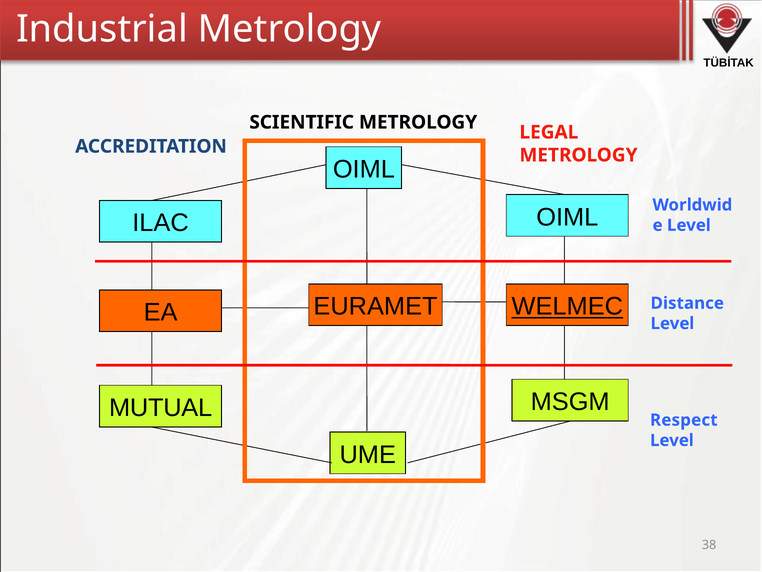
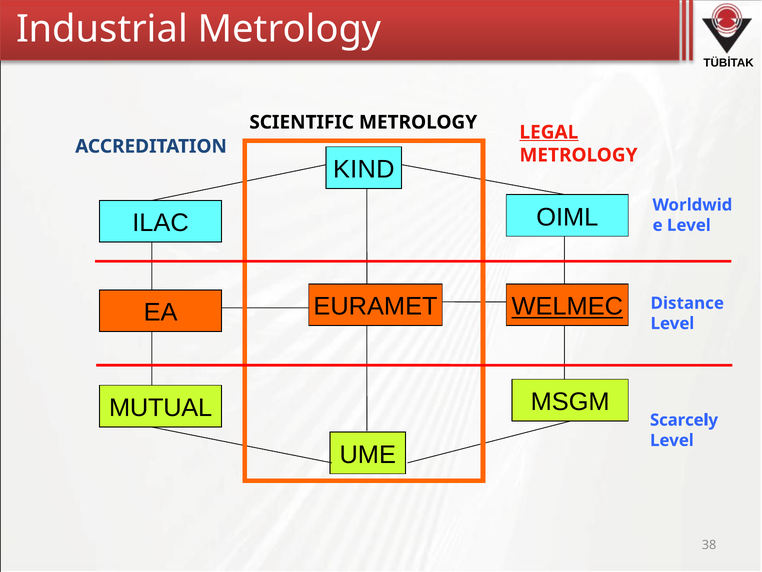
LEGAL underline: none -> present (549, 132)
OIML: OIML -> KIND (364, 169)
Respect: Respect -> Scarcely (684, 420)
